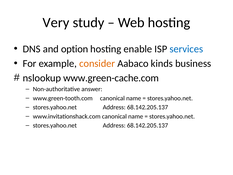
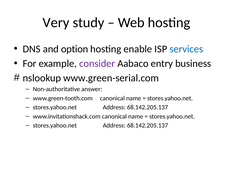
consider colour: orange -> purple (97, 63)
kinds: kinds -> entry (162, 63)
www.green-cache.com: www.green-cache.com -> www.green-serial.com (111, 78)
